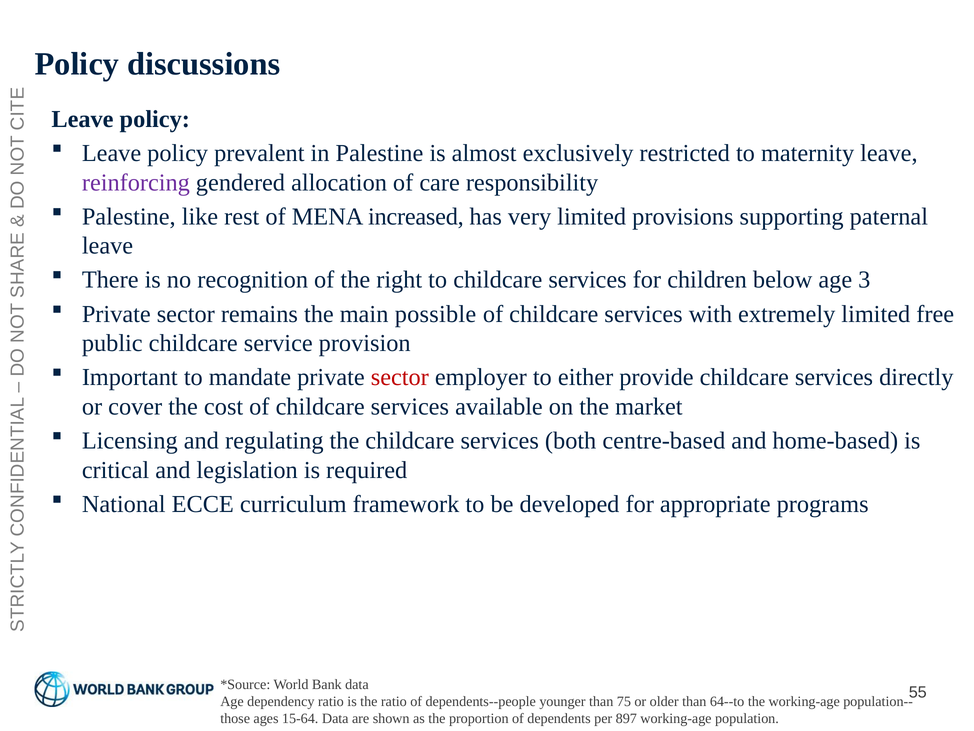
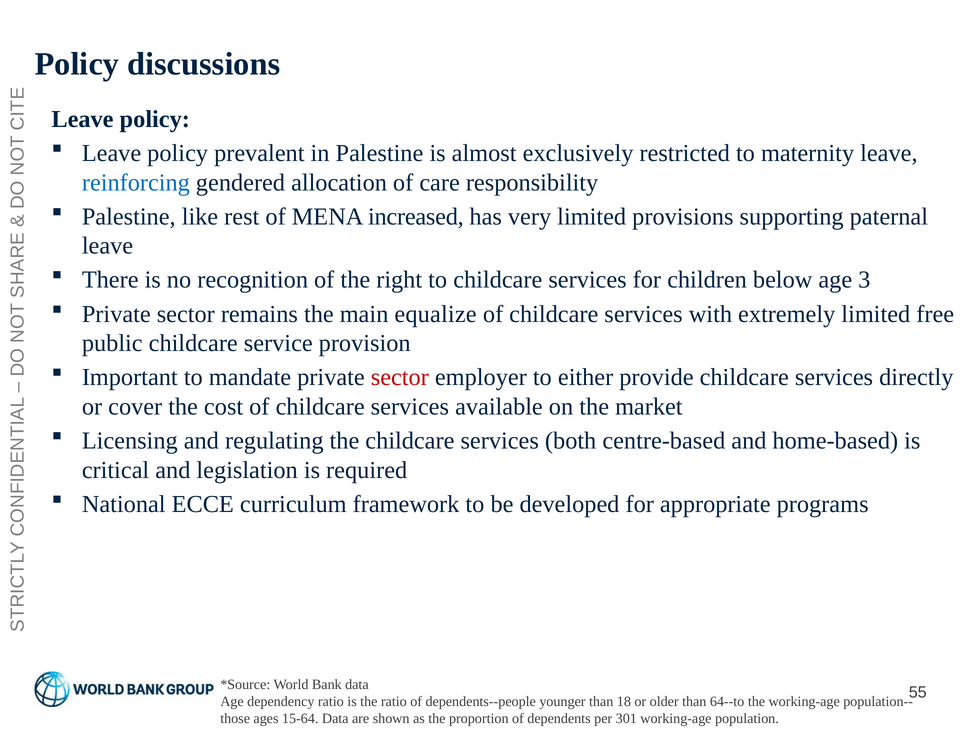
reinforcing colour: purple -> blue (136, 182)
possible: possible -> equalize (436, 314)
75: 75 -> 18 (624, 701)
897: 897 -> 301 (626, 718)
